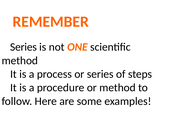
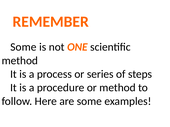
Series: Series -> Some (23, 47)
